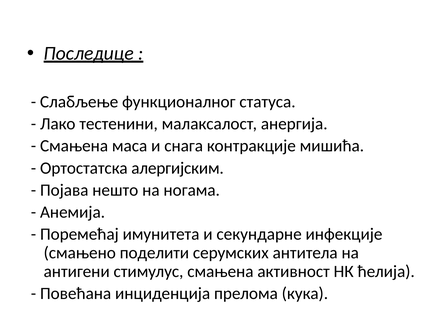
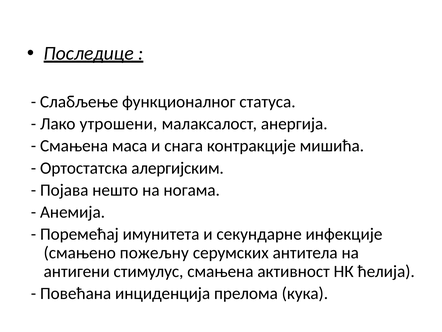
тестенини: тестенини -> утрошени (118, 124)
поделити: поделити -> пожељну (154, 252)
